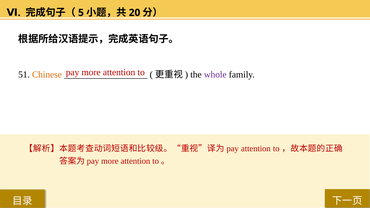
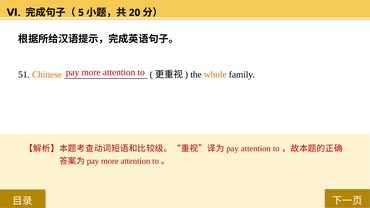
whole colour: purple -> orange (215, 74)
